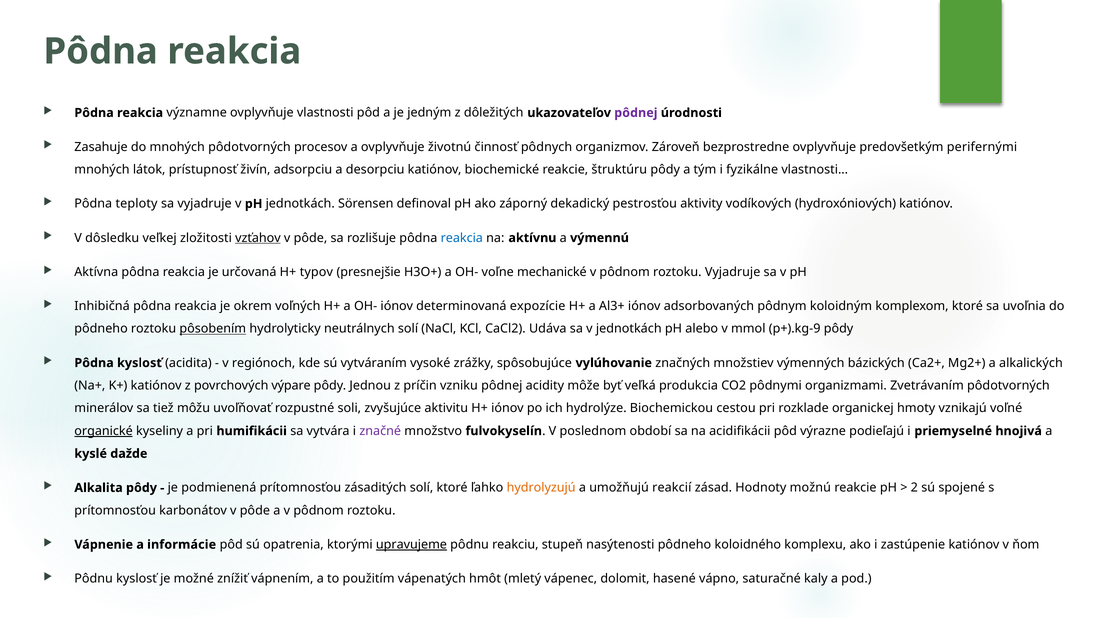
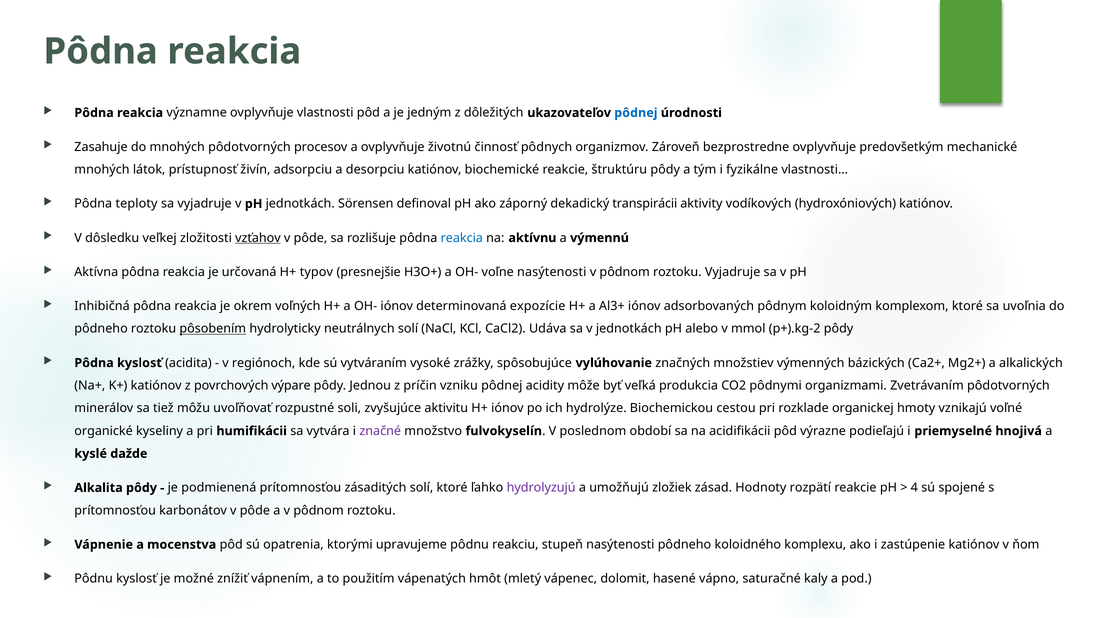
pôdnej colour: purple -> blue (636, 113)
perifernými: perifernými -> mechanické (982, 147)
pestrosťou: pestrosťou -> transpirácii (645, 204)
voľne mechanické: mechanické -> nasýtenosti (552, 272)
p+).kg-9: p+).kg-9 -> p+).kg-2 (795, 329)
organické underline: present -> none (104, 431)
hydrolyzujú colour: orange -> purple (541, 487)
reakcií: reakcií -> zložiek (672, 487)
možnú: možnú -> rozpätí (810, 487)
2: 2 -> 4 (914, 487)
informácie: informácie -> mocenstva (182, 544)
upravujeme underline: present -> none (411, 544)
